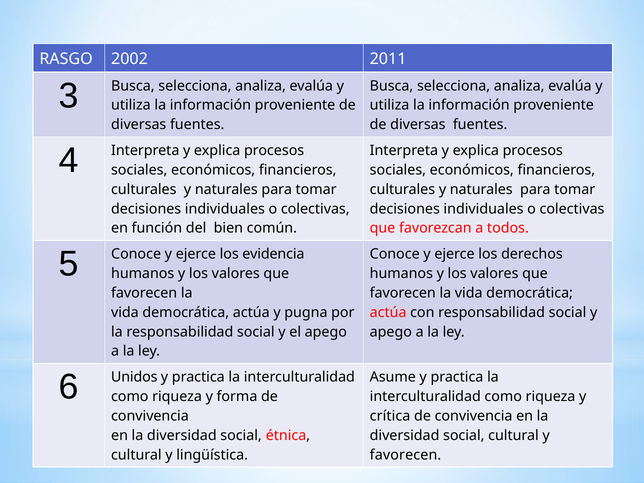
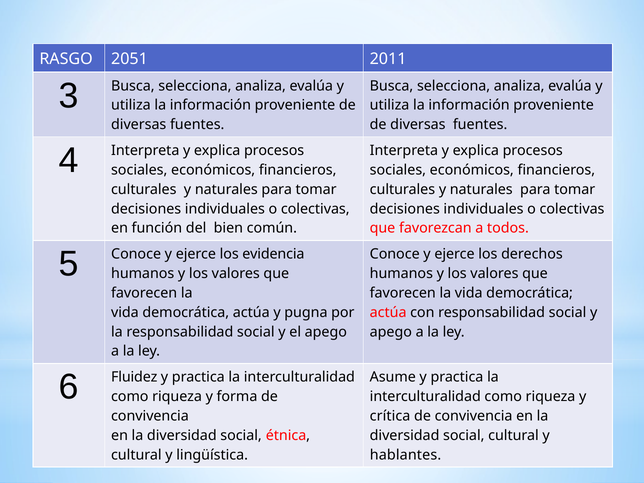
2002: 2002 -> 2051 (129, 59)
Unidos: Unidos -> Fluidez (134, 377)
favorecen: favorecen -> hablantes (406, 455)
